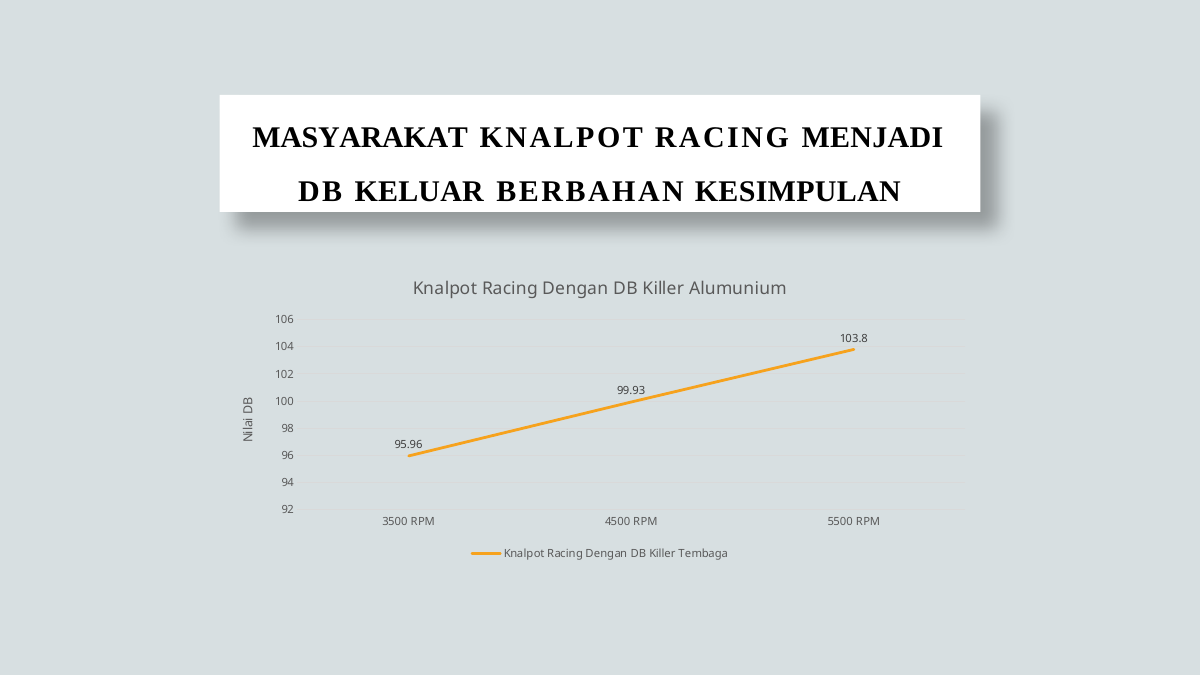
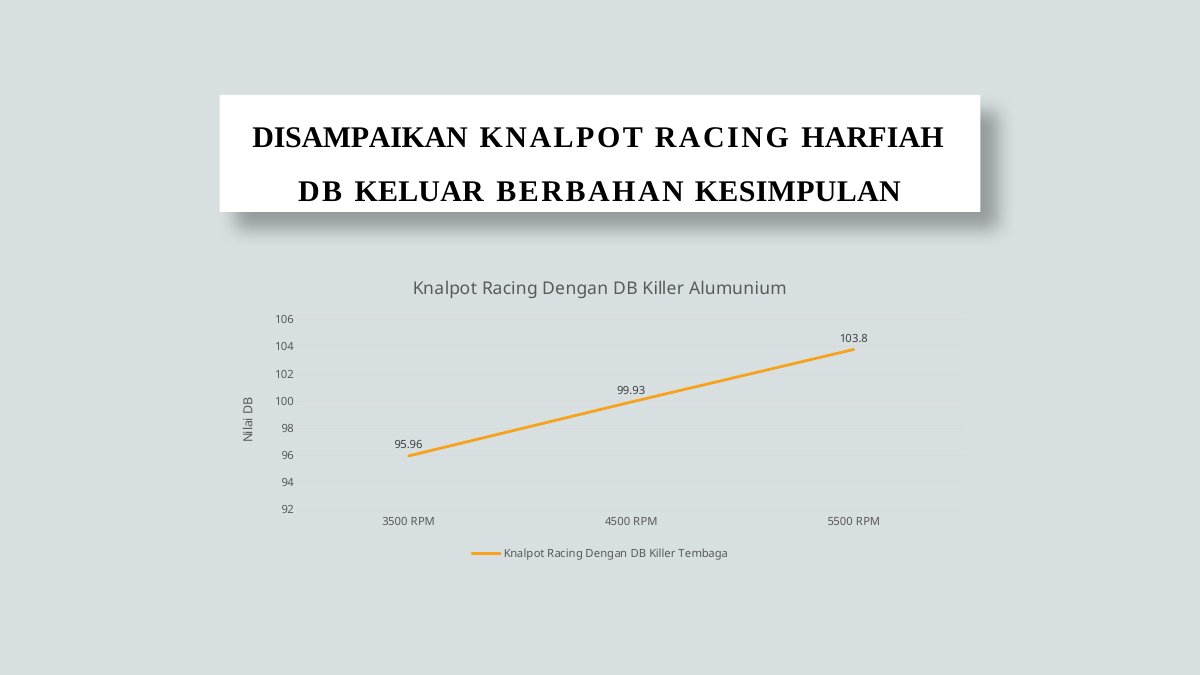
MASYARAKAT: MASYARAKAT -> DISAMPAIKAN (360, 138)
MENJADI: MENJADI -> HARFIAH (873, 138)
